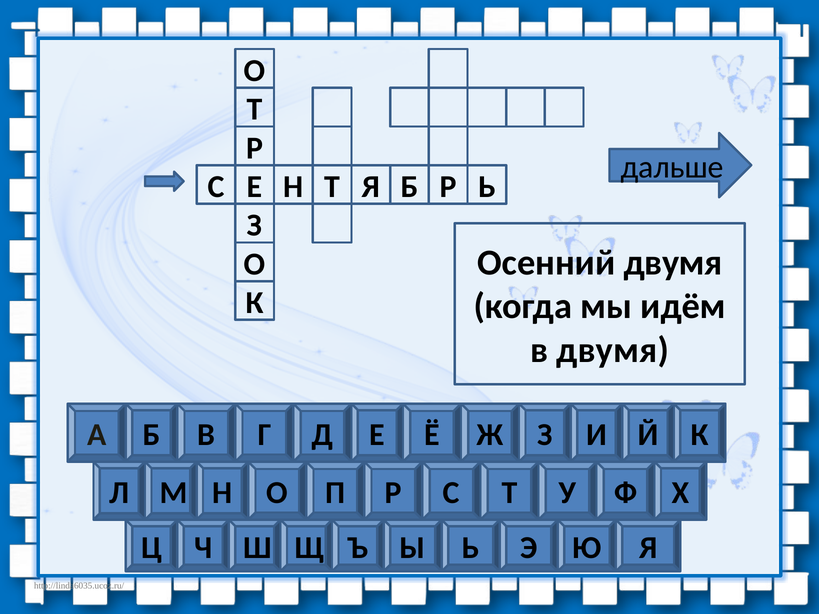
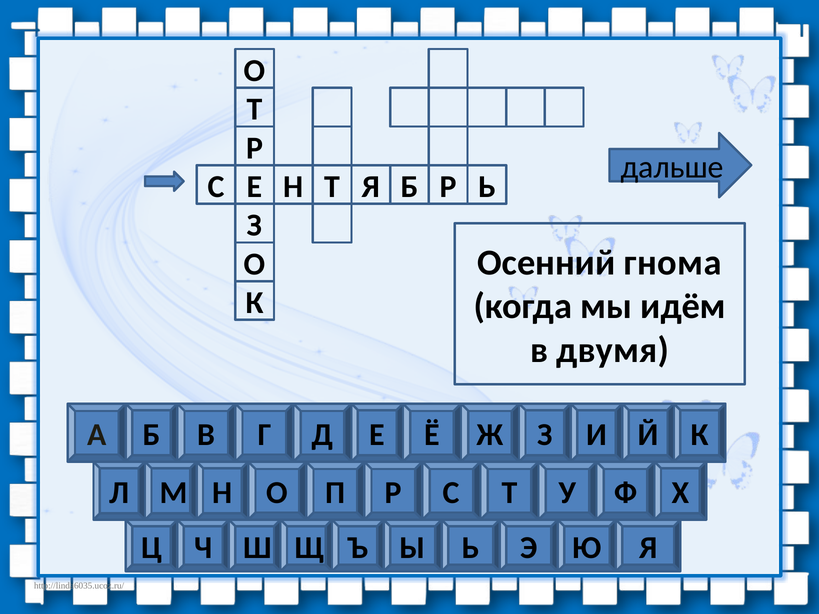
Осенний двумя: двумя -> гнома (673, 263)
